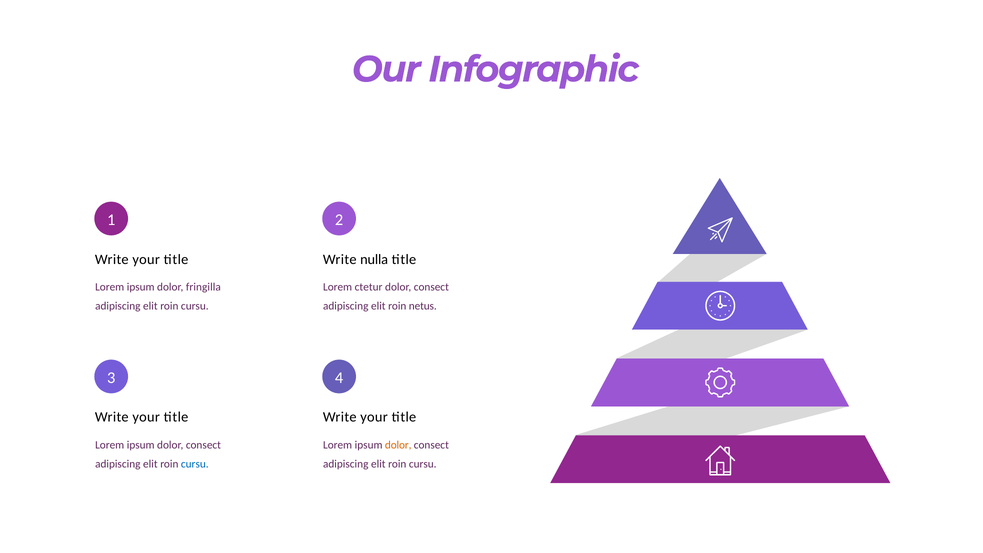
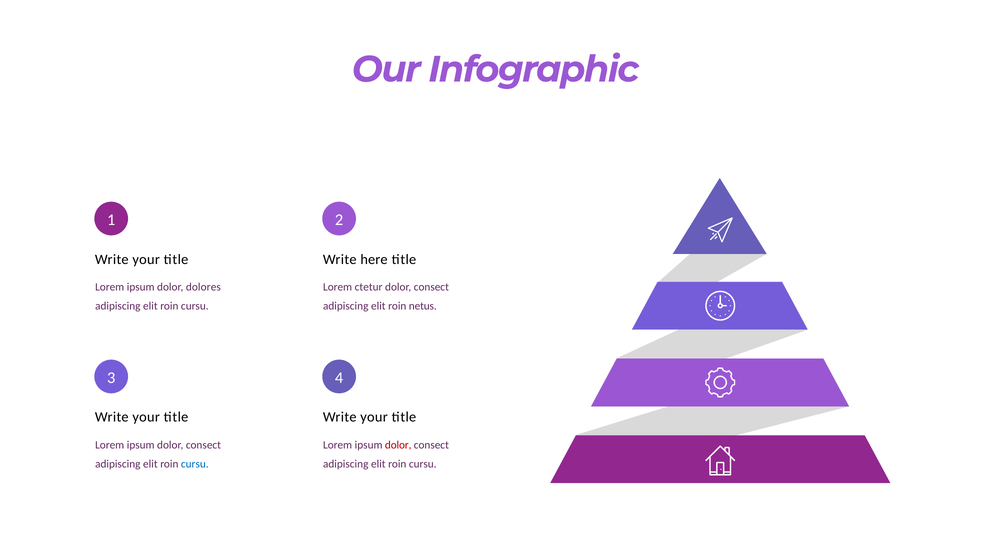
nulla: nulla -> here (374, 259)
fringilla: fringilla -> dolores (203, 287)
dolor colour: orange -> red (398, 445)
